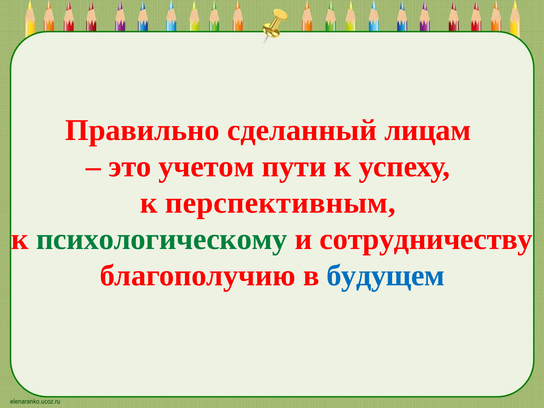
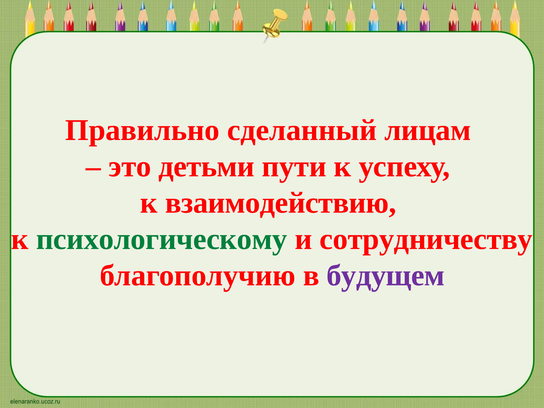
учетом: учетом -> детьми (207, 167)
перспективным: перспективным -> взаимодействию (281, 203)
будущем colour: blue -> purple (386, 275)
